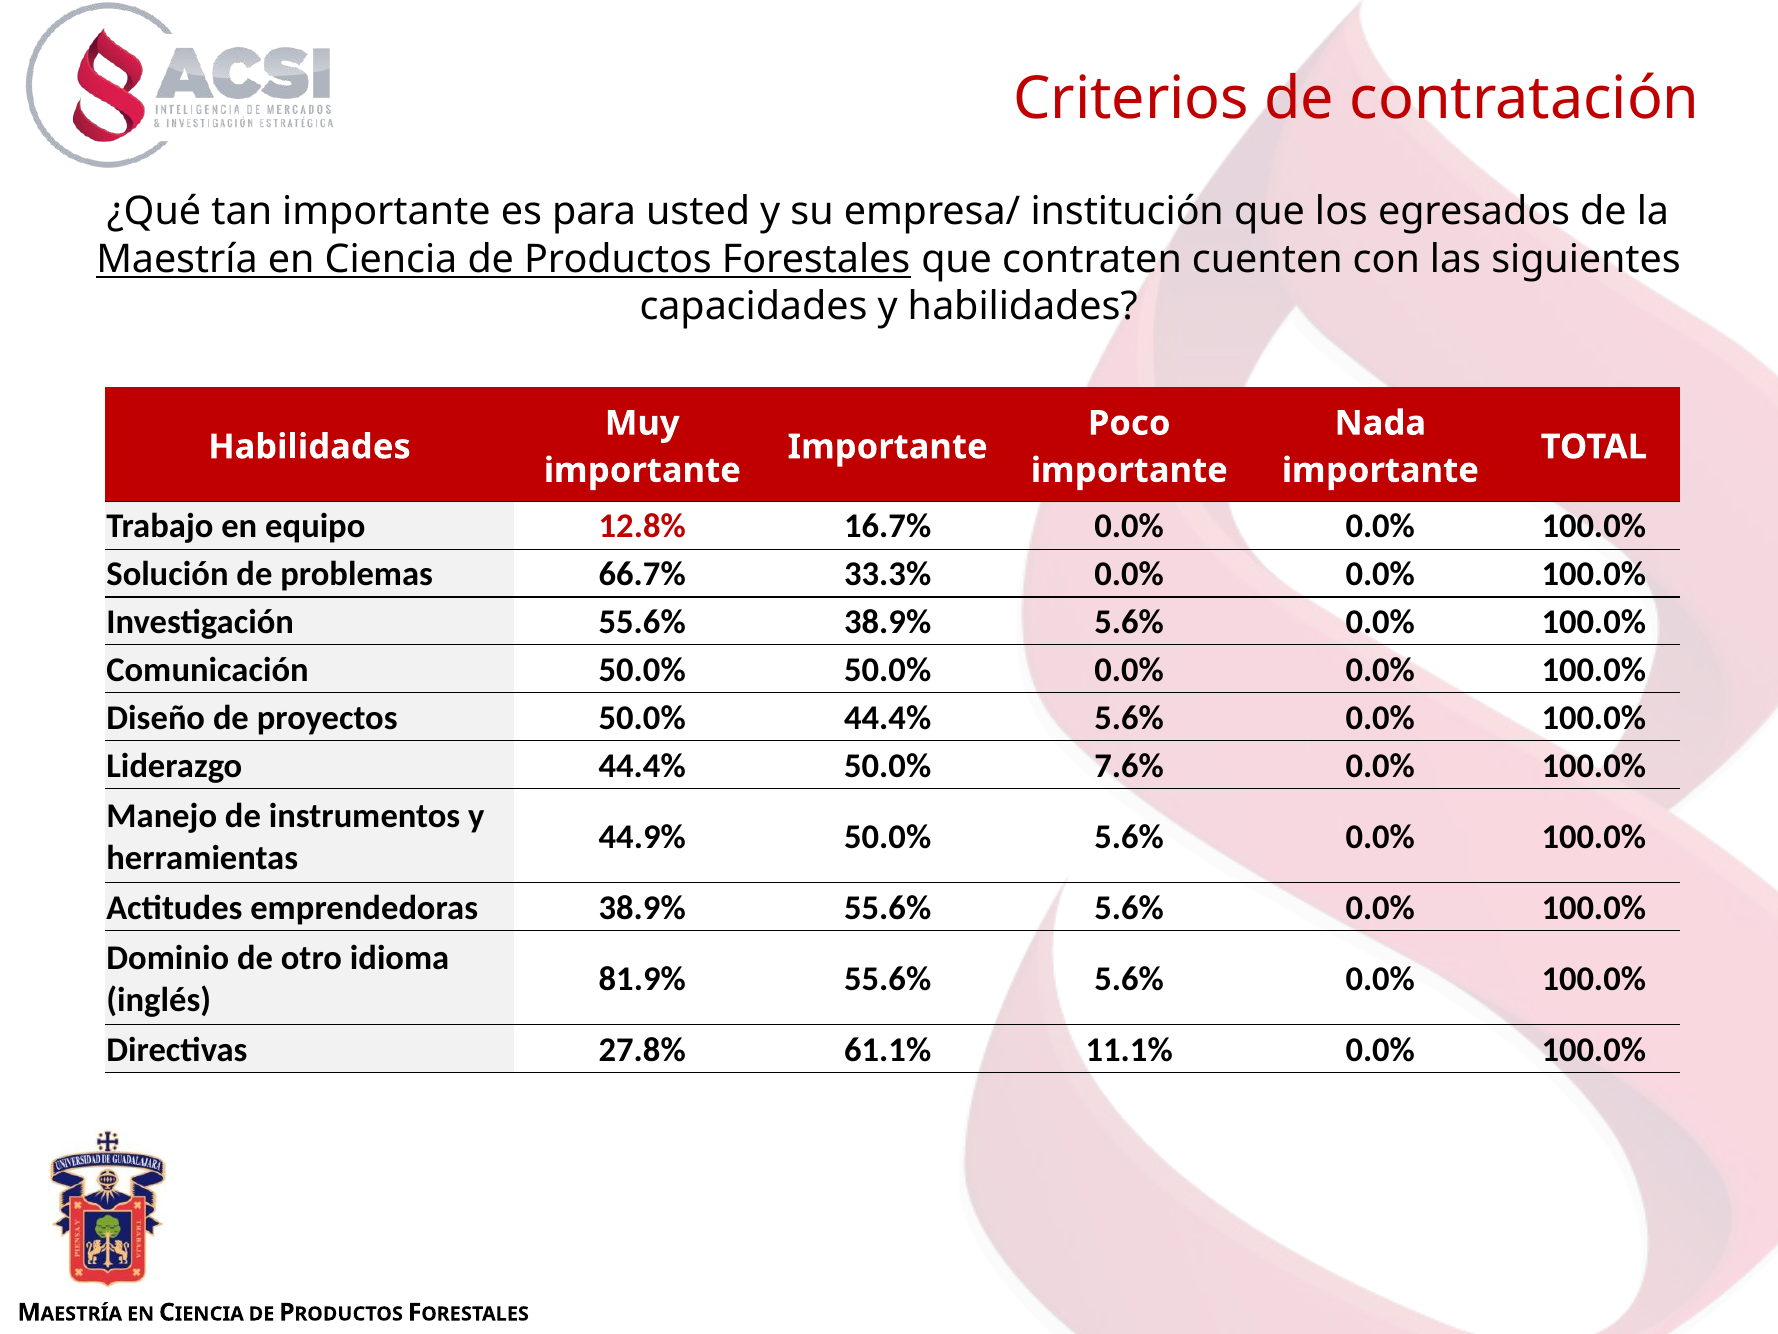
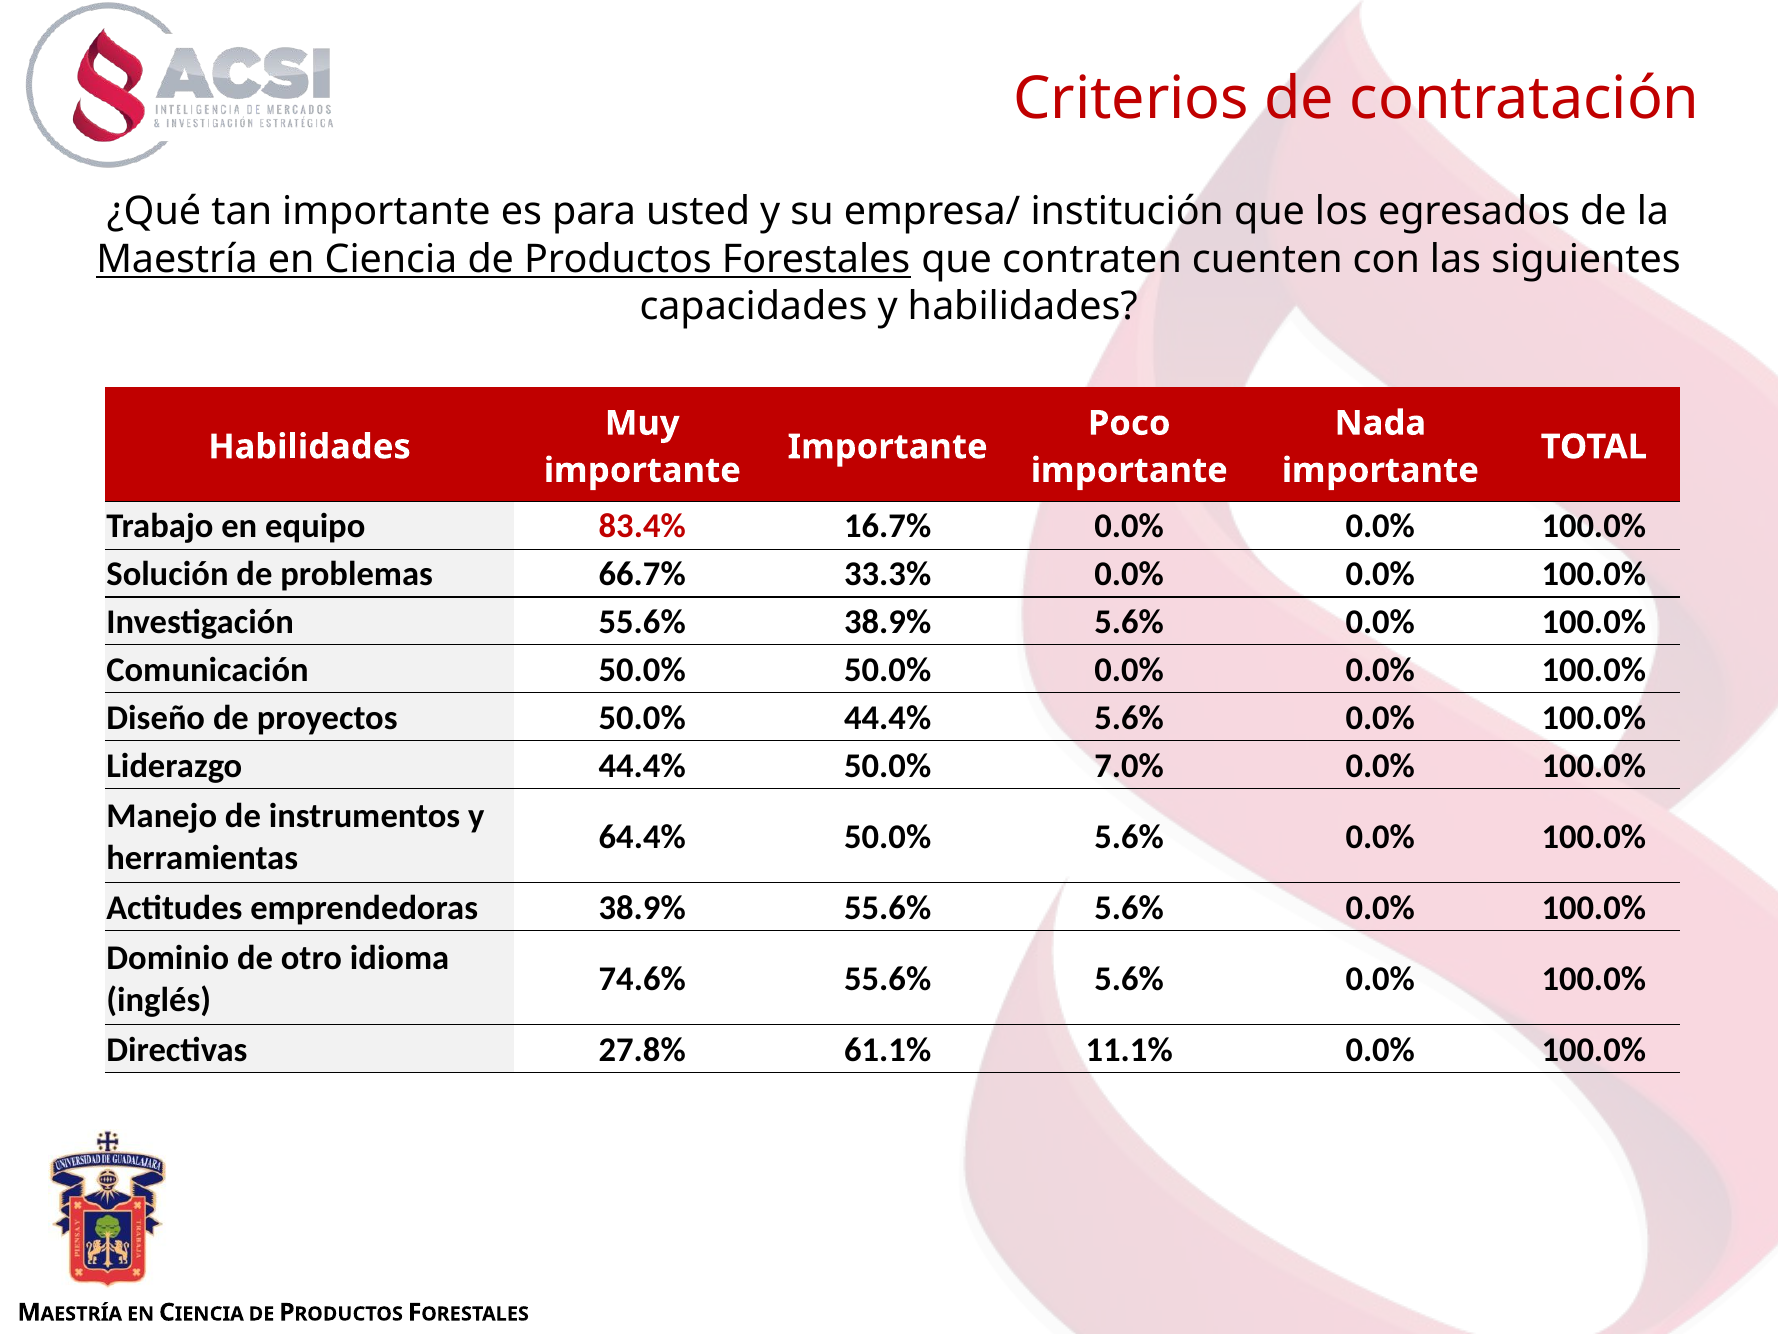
12.8%: 12.8% -> 83.4% (642, 526)
7.6%: 7.6% -> 7.0% (1129, 766)
44.9%: 44.9% -> 64.4% (642, 837)
81.9%: 81.9% -> 74.6% (642, 979)
